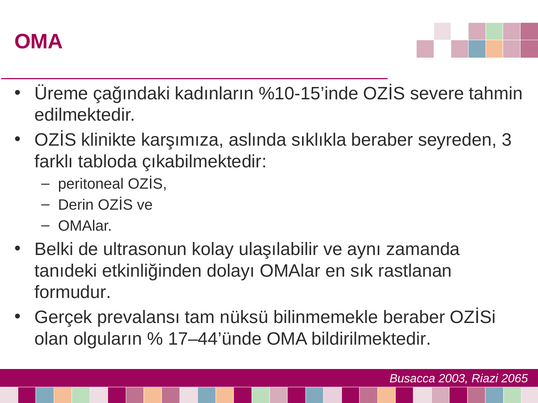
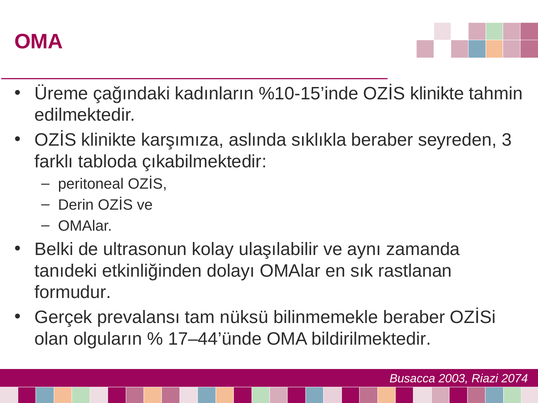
%10-15’inde OZİS severe: severe -> klinikte (437, 94)
2065: 2065 -> 2074 (515, 379)
